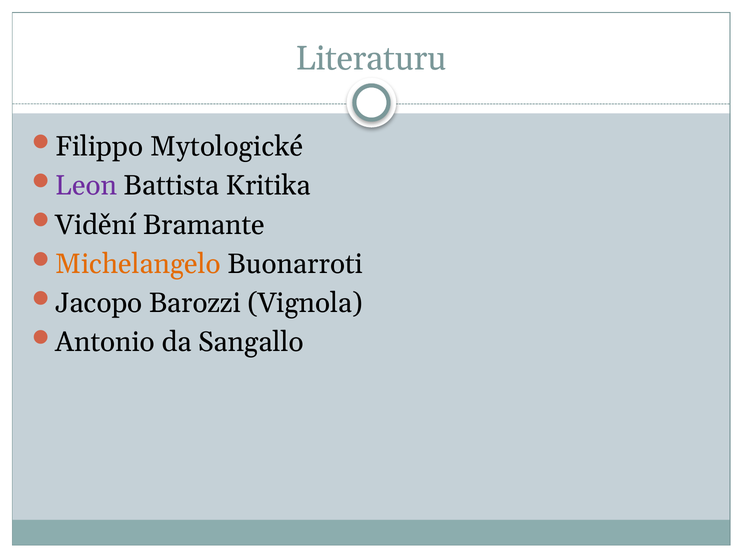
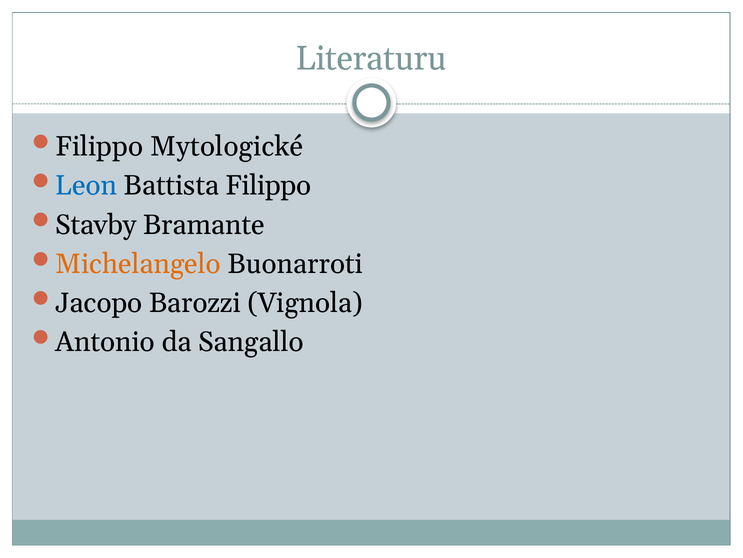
Leon colour: purple -> blue (86, 185)
Battista Kritika: Kritika -> Filippo (268, 185)
Vidění: Vidění -> Stavby (96, 225)
